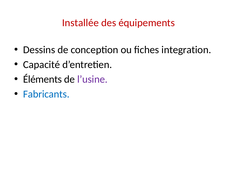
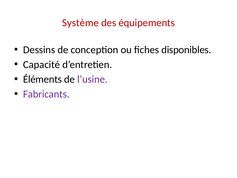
Installée: Installée -> Système (80, 23)
integration: integration -> disponibles (186, 50)
Fabricants colour: blue -> purple (46, 94)
